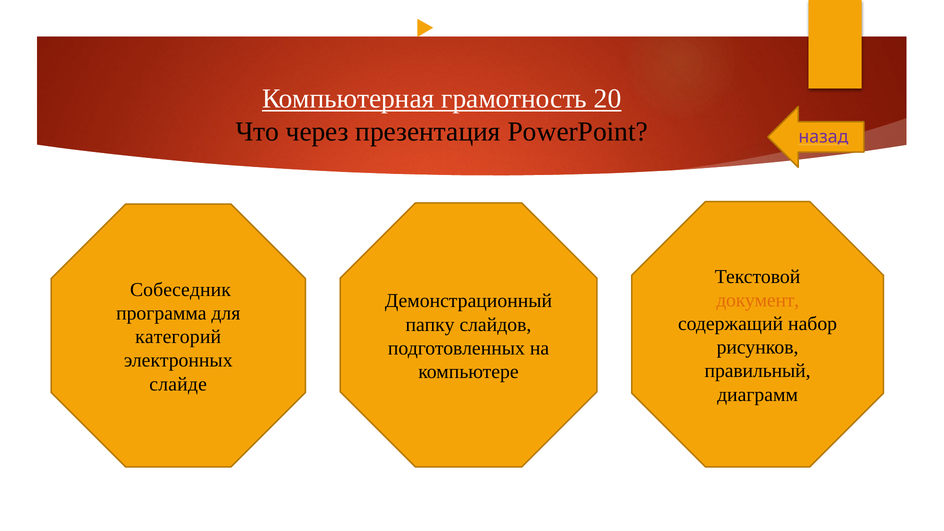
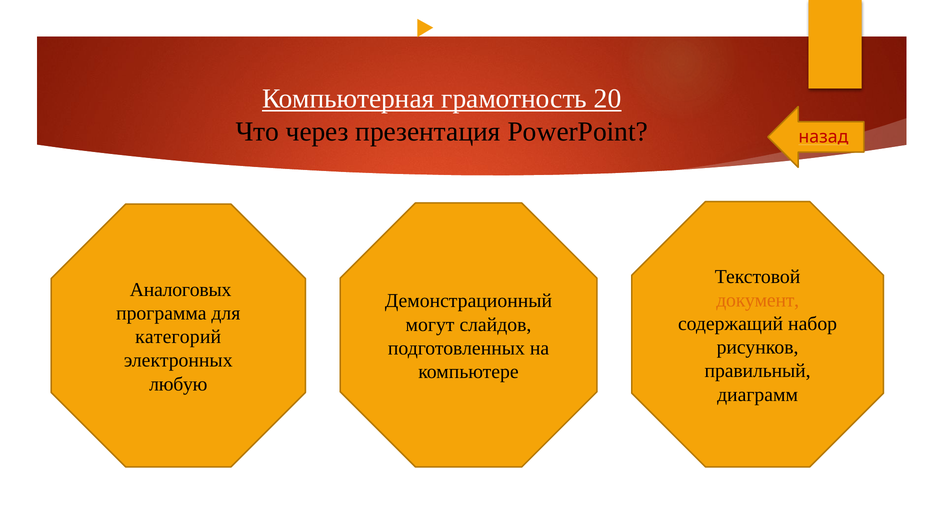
назад colour: purple -> red (823, 137)
Собеседник: Собеседник -> Аналоговых (181, 290)
папку: папку -> могут (430, 325)
слайде: слайде -> любую (178, 384)
